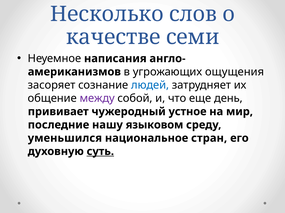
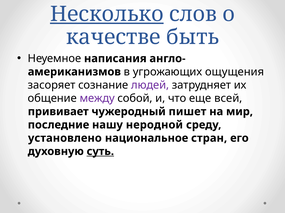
Несколько underline: none -> present (107, 14)
семи: семи -> быть (193, 37)
людей colour: blue -> purple (150, 85)
день: день -> всей (228, 99)
устное: устное -> пишет (187, 112)
языковом: языковом -> неродной (154, 125)
уменьшился: уменьшился -> установлено (65, 139)
